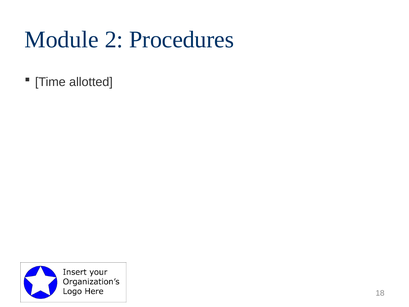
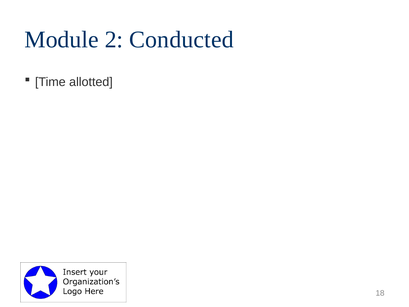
Procedures: Procedures -> Conducted (181, 40)
